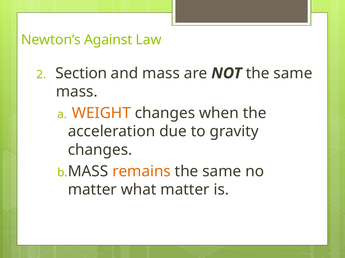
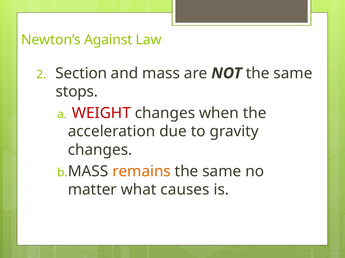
mass: mass -> stops (77, 92)
WEIGHT colour: orange -> red (101, 113)
what matter: matter -> causes (185, 190)
